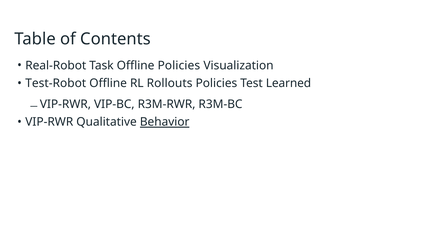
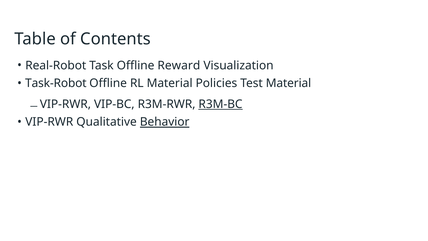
Offline Policies: Policies -> Reward (179, 65)
Test-Robot: Test-Robot -> Task-Robot (56, 83)
RL Rollouts: Rollouts -> Material (170, 83)
Test Learned: Learned -> Material (288, 83)
R3M-BC underline: none -> present (220, 104)
